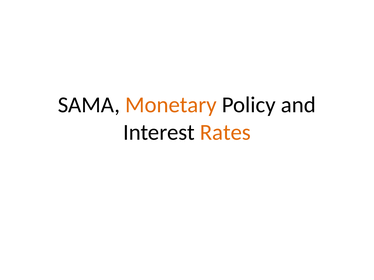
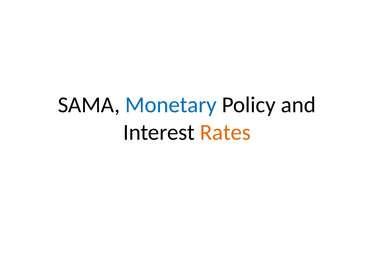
Monetary colour: orange -> blue (171, 105)
